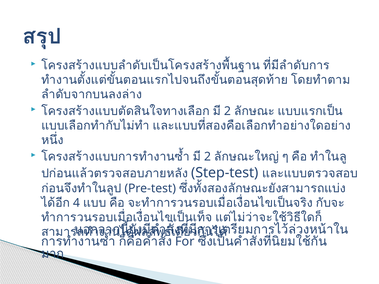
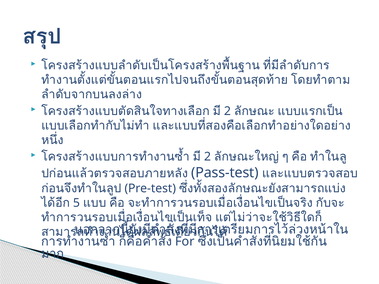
Step-test: Step-test -> Pass-test (225, 173)
4: 4 -> 5 (76, 203)
